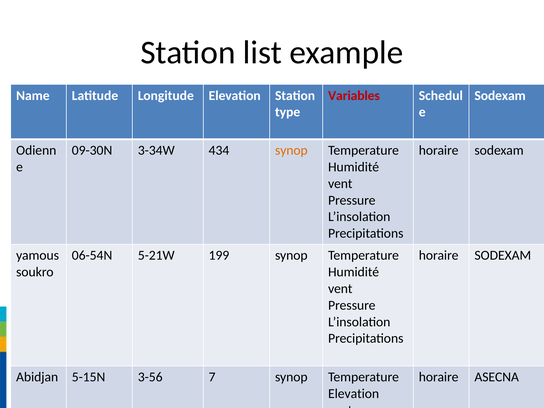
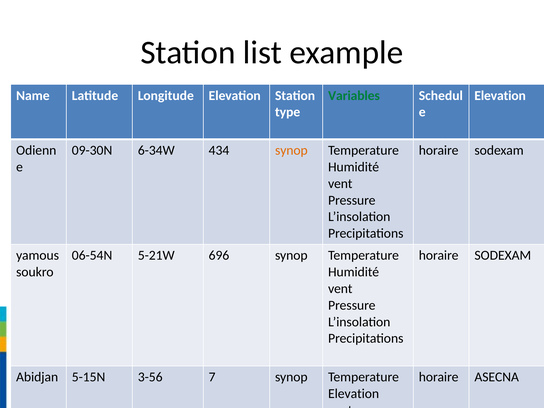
Variables colour: red -> green (354, 96)
Sodexam: Sodexam -> Elevation (500, 96)
3-34W: 3-34W -> 6-34W (156, 150)
199: 199 -> 696 (219, 255)
